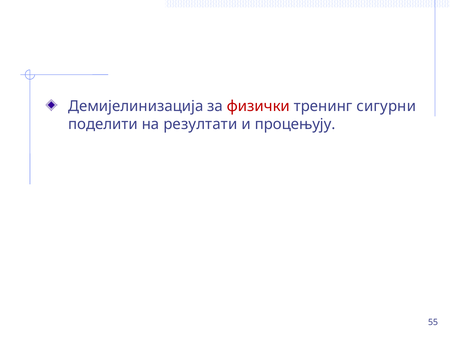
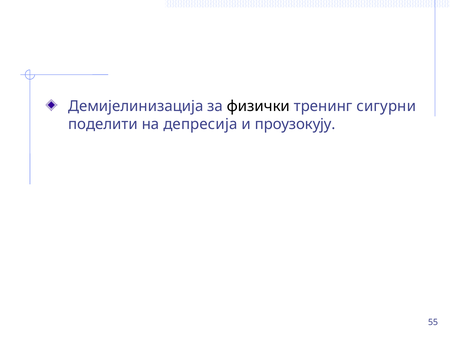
физички colour: red -> black (258, 106)
резултати: резултати -> депресија (200, 124)
процењују: процењују -> проузокују (295, 124)
